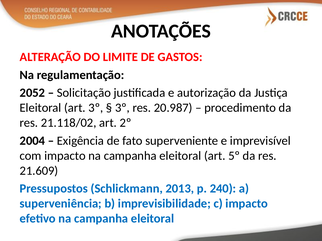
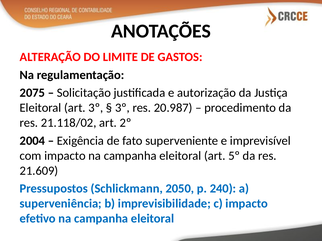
2052: 2052 -> 2075 (32, 93)
2013: 2013 -> 2050 (180, 189)
